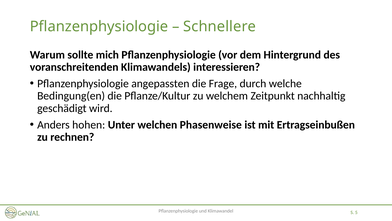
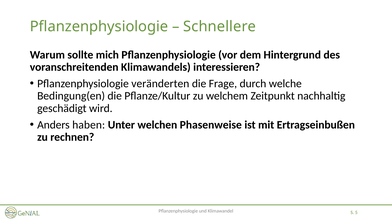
angepassten: angepassten -> veränderten (160, 83)
hohen: hohen -> haben (89, 125)
